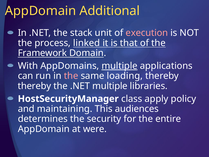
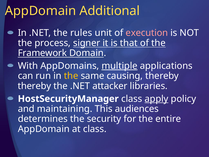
stack: stack -> rules (81, 33)
linked: linked -> signer (87, 43)
the colour: pink -> yellow (71, 76)
loading: loading -> causing (125, 76)
.NET multiple: multiple -> attacker (110, 86)
apply underline: none -> present (156, 99)
at were: were -> class (95, 129)
